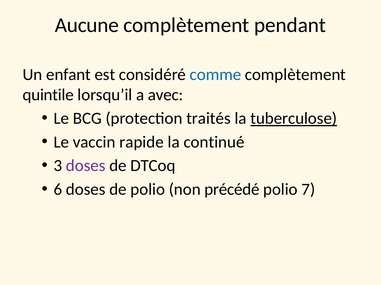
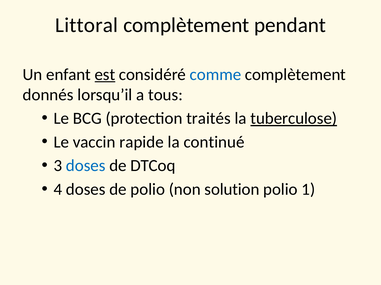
Aucune: Aucune -> Littoral (87, 25)
est underline: none -> present (105, 75)
quintile: quintile -> donnés (48, 95)
avec: avec -> tous (165, 95)
doses colour: purple -> blue (86, 166)
6: 6 -> 4 (58, 190)
précédé: précédé -> solution (232, 190)
7: 7 -> 1 (308, 190)
